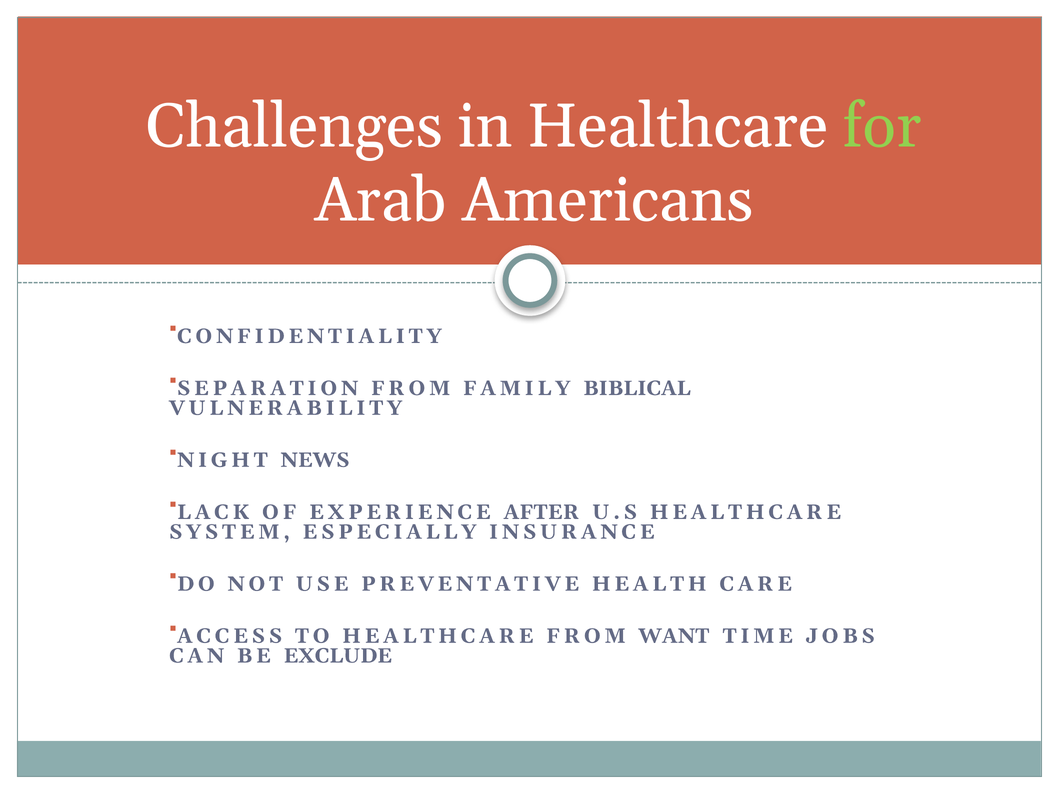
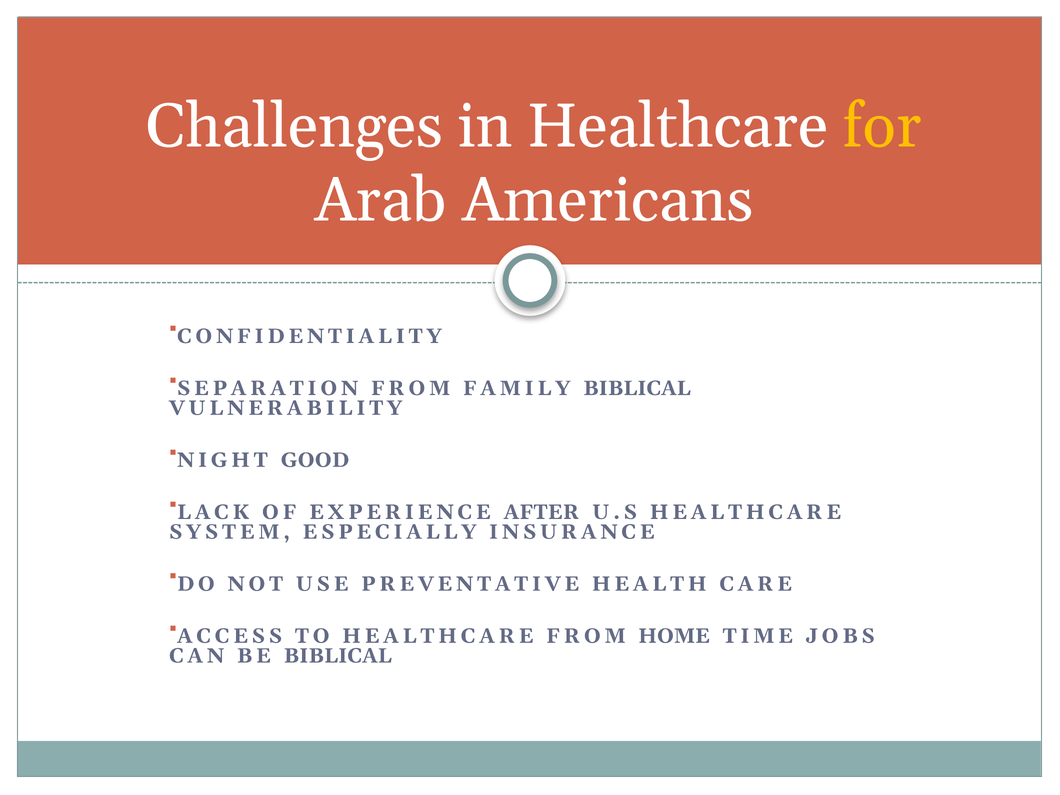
for colour: light green -> yellow (882, 126)
NEWS: NEWS -> GOOD (315, 460)
WANT: WANT -> HOME (674, 636)
BE EXCLUDE: EXCLUDE -> BIBLICAL (338, 656)
